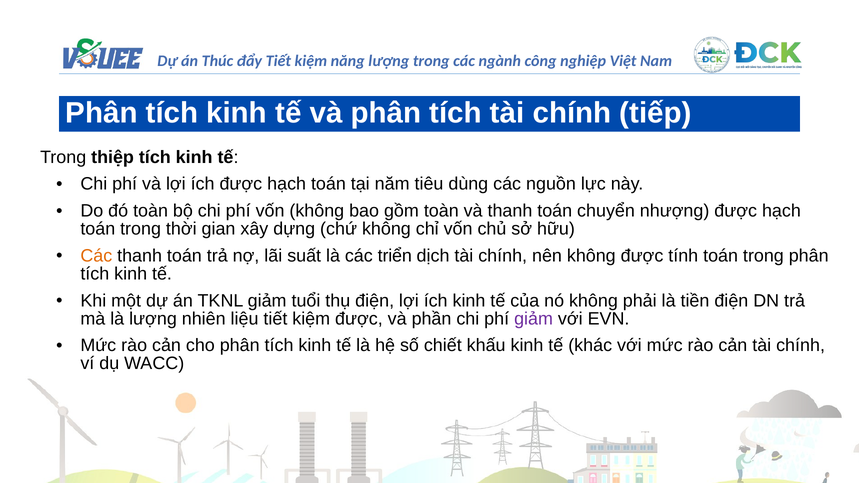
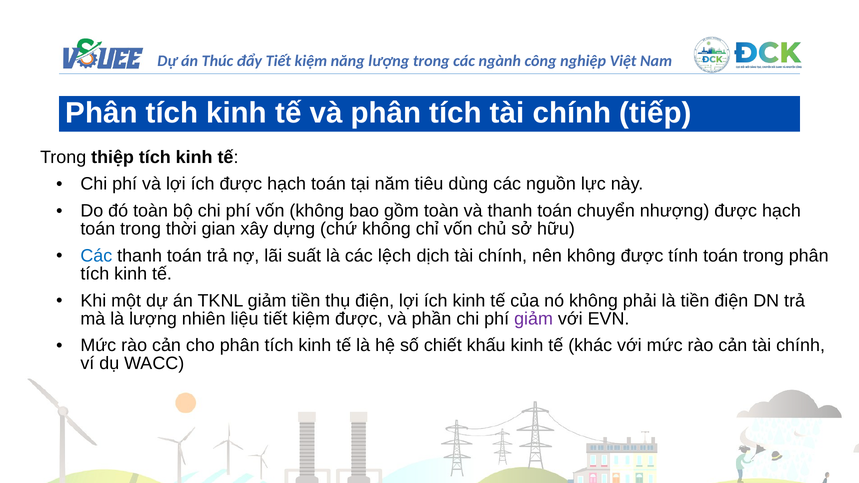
Các colour: orange -> blue (96, 256)
triển: triển -> lệch (395, 256)
giảm tuổi: tuổi -> tiền (306, 301)
